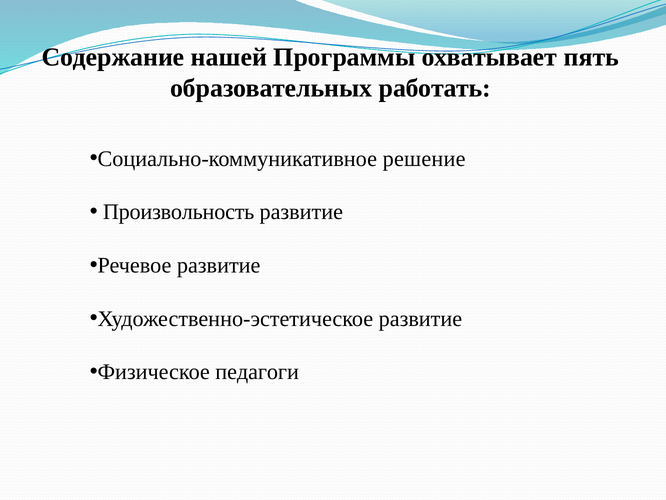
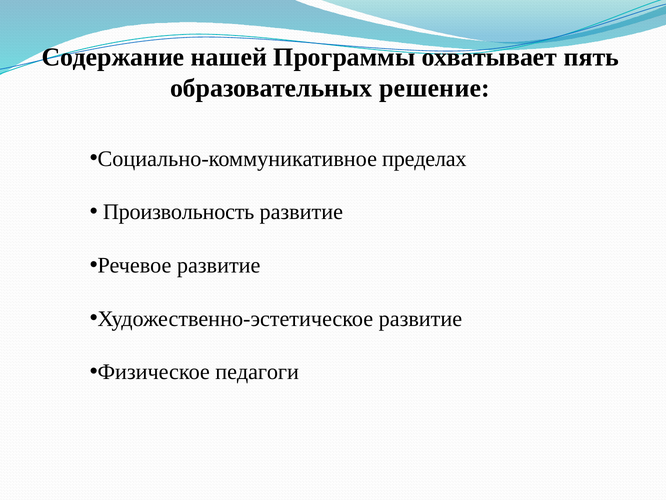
работать: работать -> решение (435, 88)
решение: решение -> пределах (424, 159)
